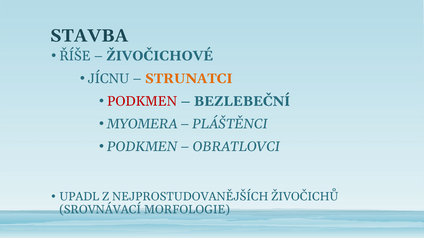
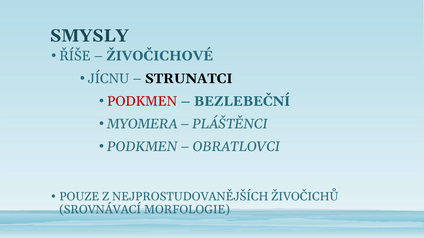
STAVBA: STAVBA -> SMYSLY (89, 36)
STRUNATCI colour: orange -> black (189, 79)
UPADL: UPADL -> POUZE (79, 197)
